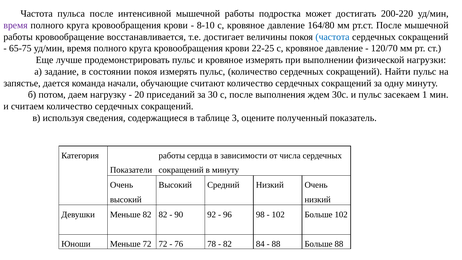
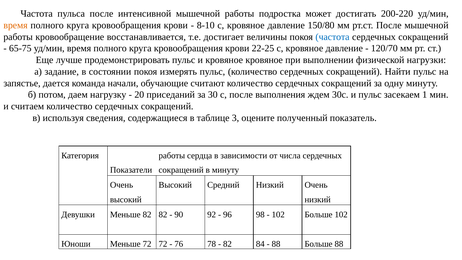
время colour: purple -> orange (16, 25)
164/80: 164/80 -> 150/80 (321, 25)
кровяное измерять: измерять -> кровяное (264, 60)
